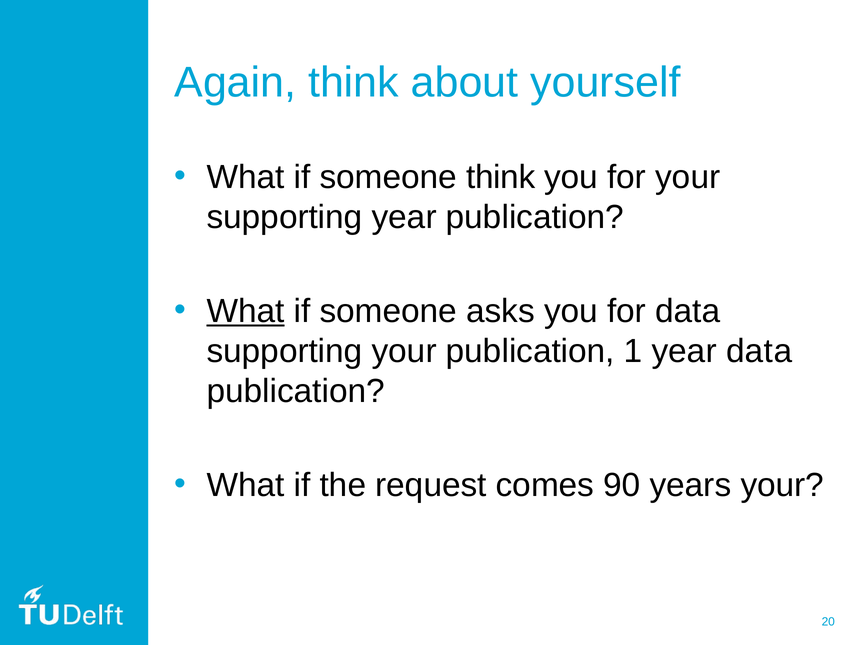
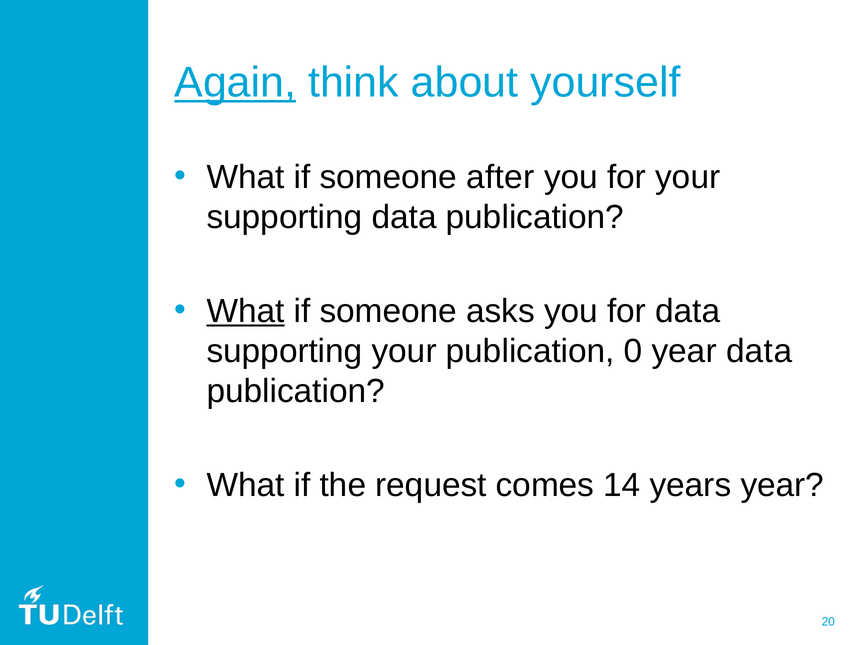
Again underline: none -> present (235, 83)
someone think: think -> after (500, 177)
supporting year: year -> data (404, 217)
1: 1 -> 0 (633, 351)
90: 90 -> 14 (622, 485)
years your: your -> year (782, 485)
